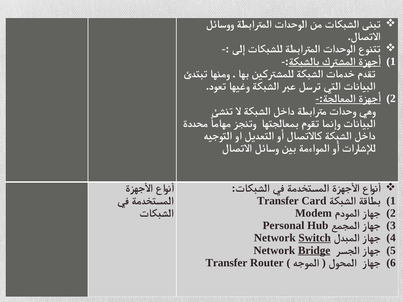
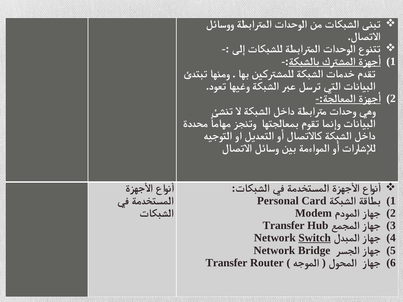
Transfer: Transfer -> Personal (278, 201)
Personal: Personal -> Transfer (284, 226)
Bridge underline: present -> none (314, 251)
